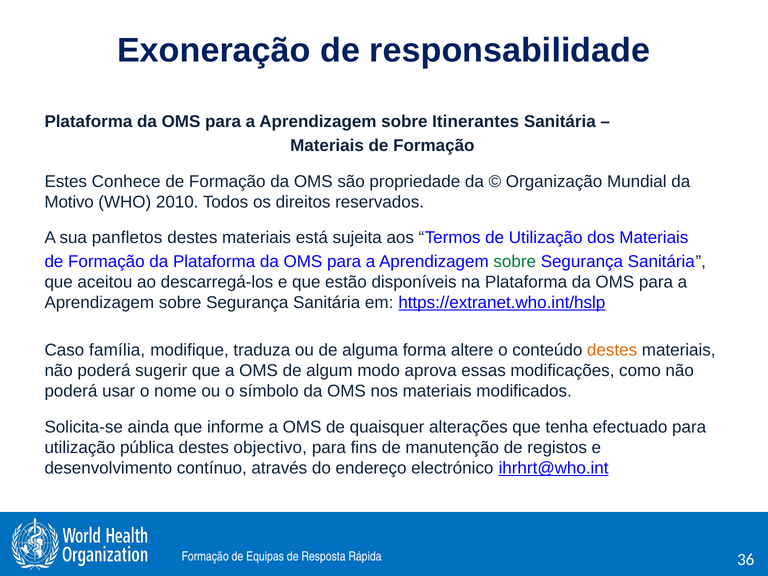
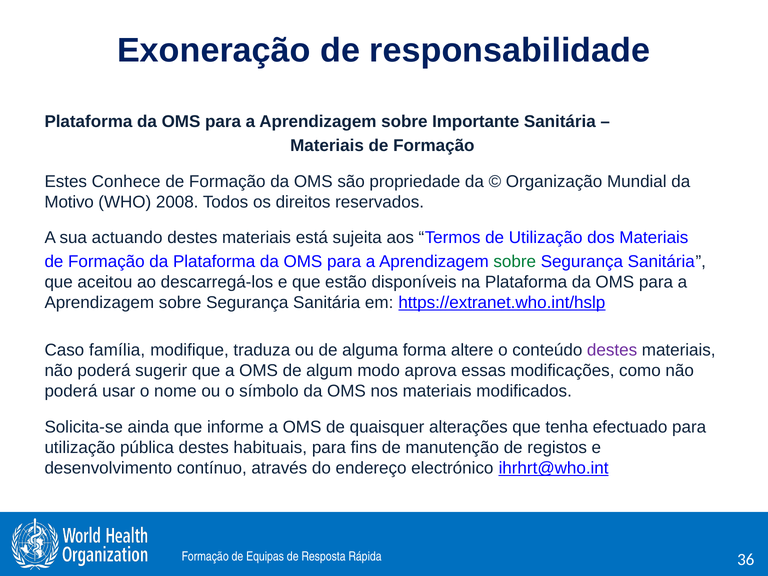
Itinerantes: Itinerantes -> Importante (476, 122)
2010: 2010 -> 2008 (177, 202)
panfletos: panfletos -> actuando (127, 238)
destes colour: orange -> purple (612, 350)
objectivo: objectivo -> habituais (270, 448)
